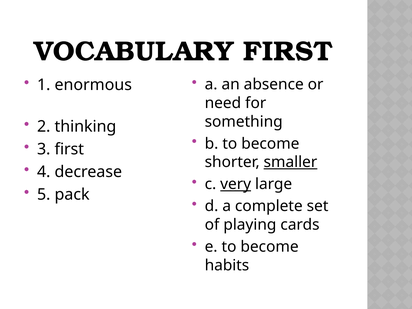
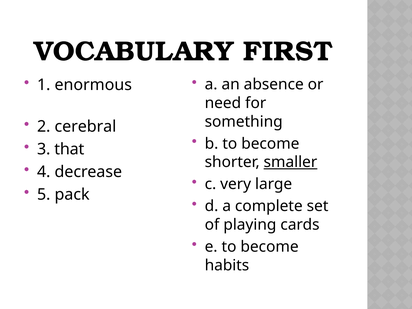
thinking: thinking -> cerebral (85, 127)
3 first: first -> that (69, 149)
very underline: present -> none (236, 184)
